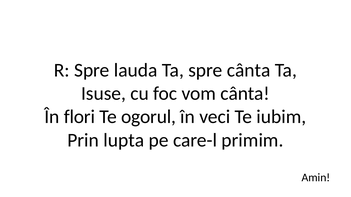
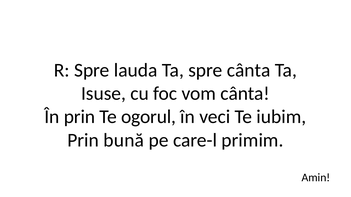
În flori: flori -> prin (79, 117)
lupta: lupta -> bună (124, 140)
